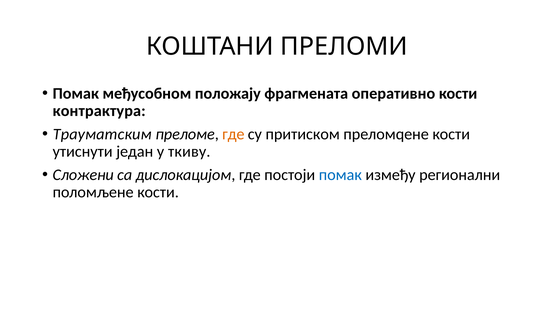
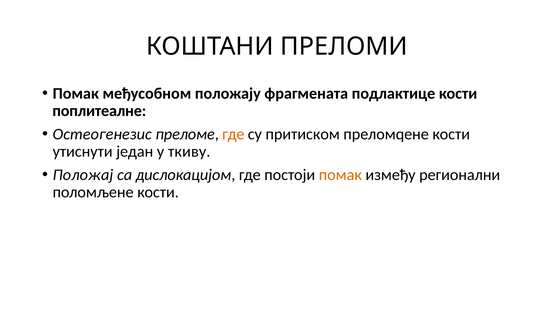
оперативно: оперативно -> подлактице (394, 94)
контрактура: контрактура -> поплитеалне (99, 111)
Трауматским: Трауматским -> Остеогенезис (102, 134)
Сложени: Сложени -> Положај (83, 175)
помак colour: blue -> orange (340, 175)
